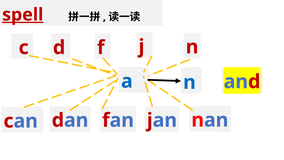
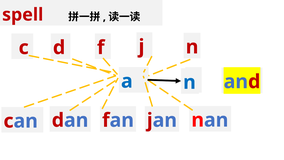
spell underline: present -> none (23, 15)
